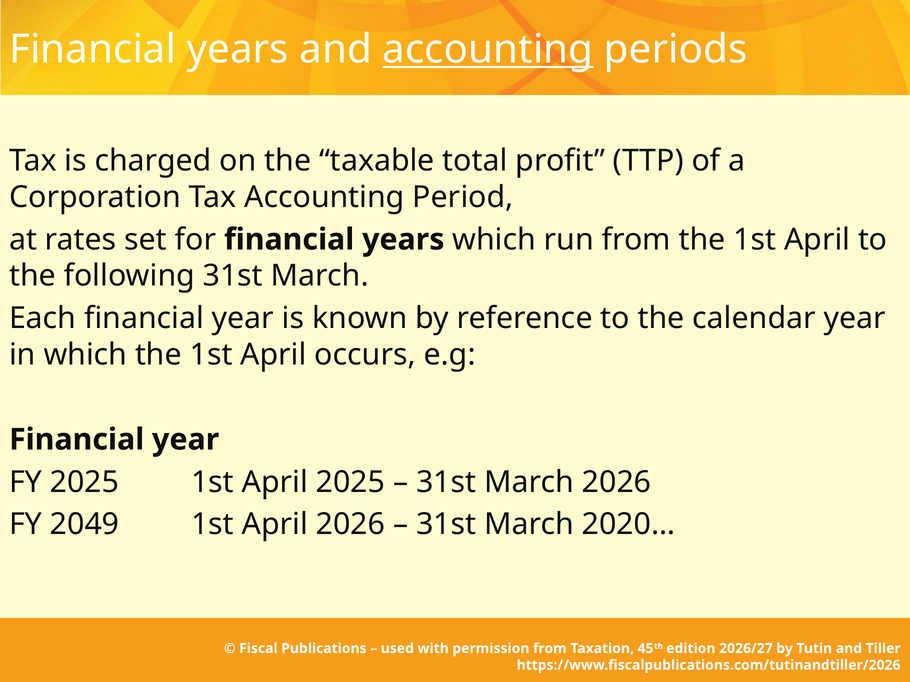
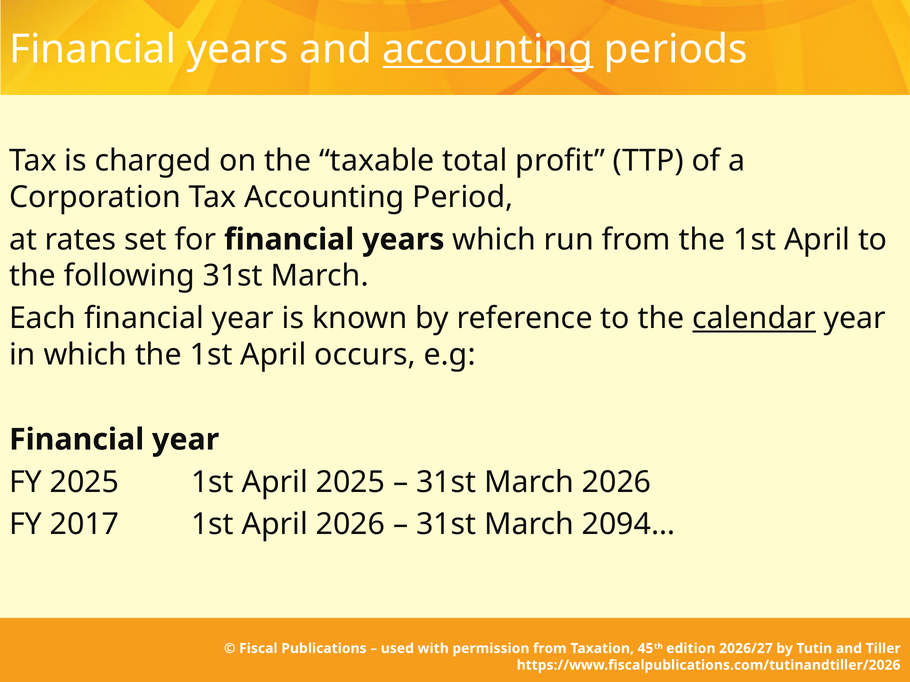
calendar underline: none -> present (754, 319)
2049: 2049 -> 2017 (85, 525)
2020…: 2020… -> 2094… (628, 525)
